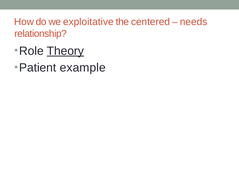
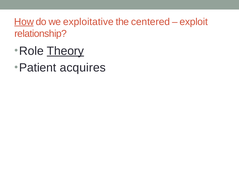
How underline: none -> present (24, 22)
needs: needs -> exploit (194, 22)
example: example -> acquires (83, 68)
